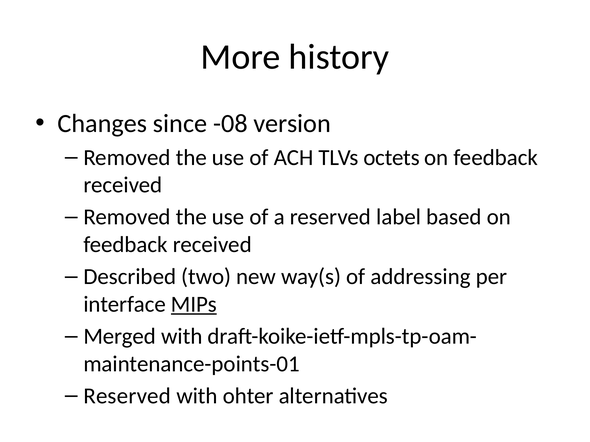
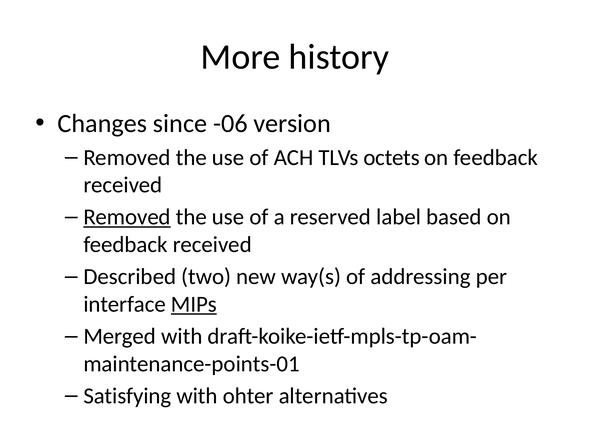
-08: -08 -> -06 (230, 124)
Removed underline: none -> present (127, 217)
Reserved: Reserved -> Satisfying (127, 396)
